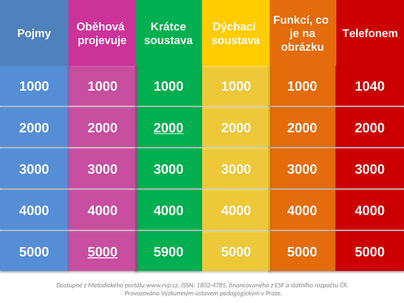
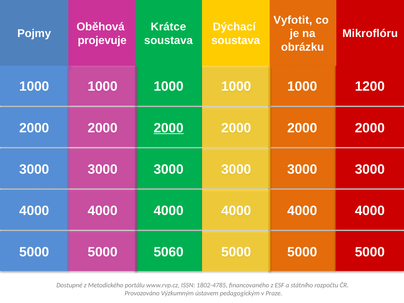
Funkcí: Funkcí -> Vyfotit (293, 20)
Telefonem: Telefonem -> Mikroflóru (370, 34)
1040: 1040 -> 1200 (370, 87)
5000 underline: present -> none (103, 252)
5900: 5900 -> 5060 (169, 252)
